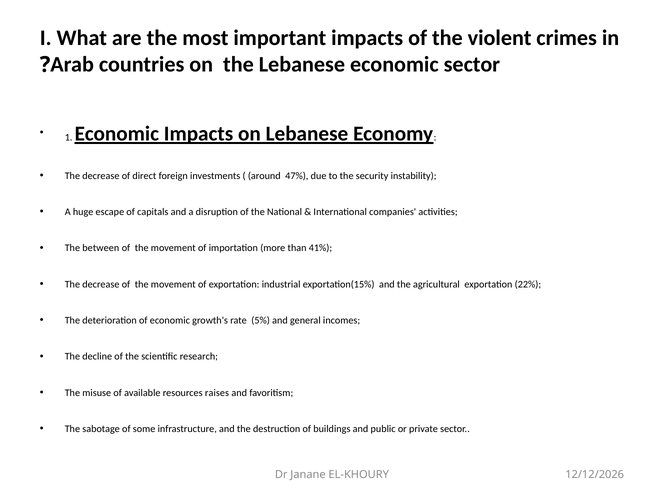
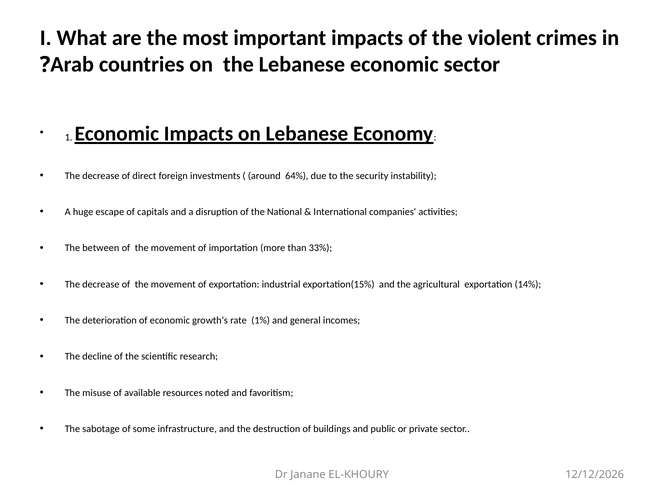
47%: 47% -> 64% (297, 176)
41%: 41% -> 33% (320, 248)
22%: 22% -> 14% (528, 284)
5%: 5% -> 1% (261, 320)
raises: raises -> noted (217, 393)
